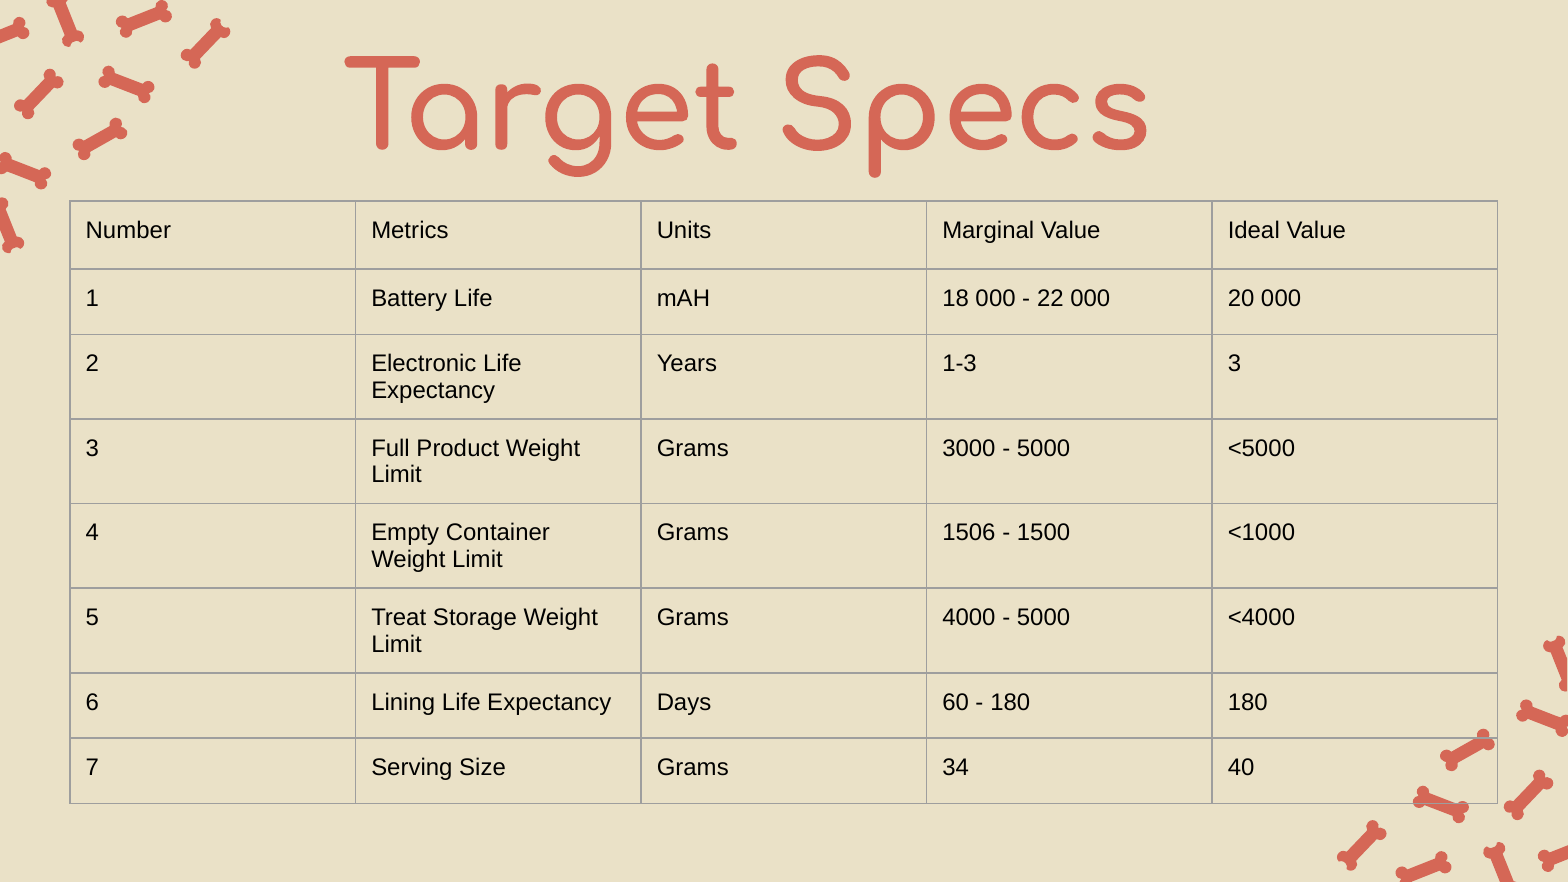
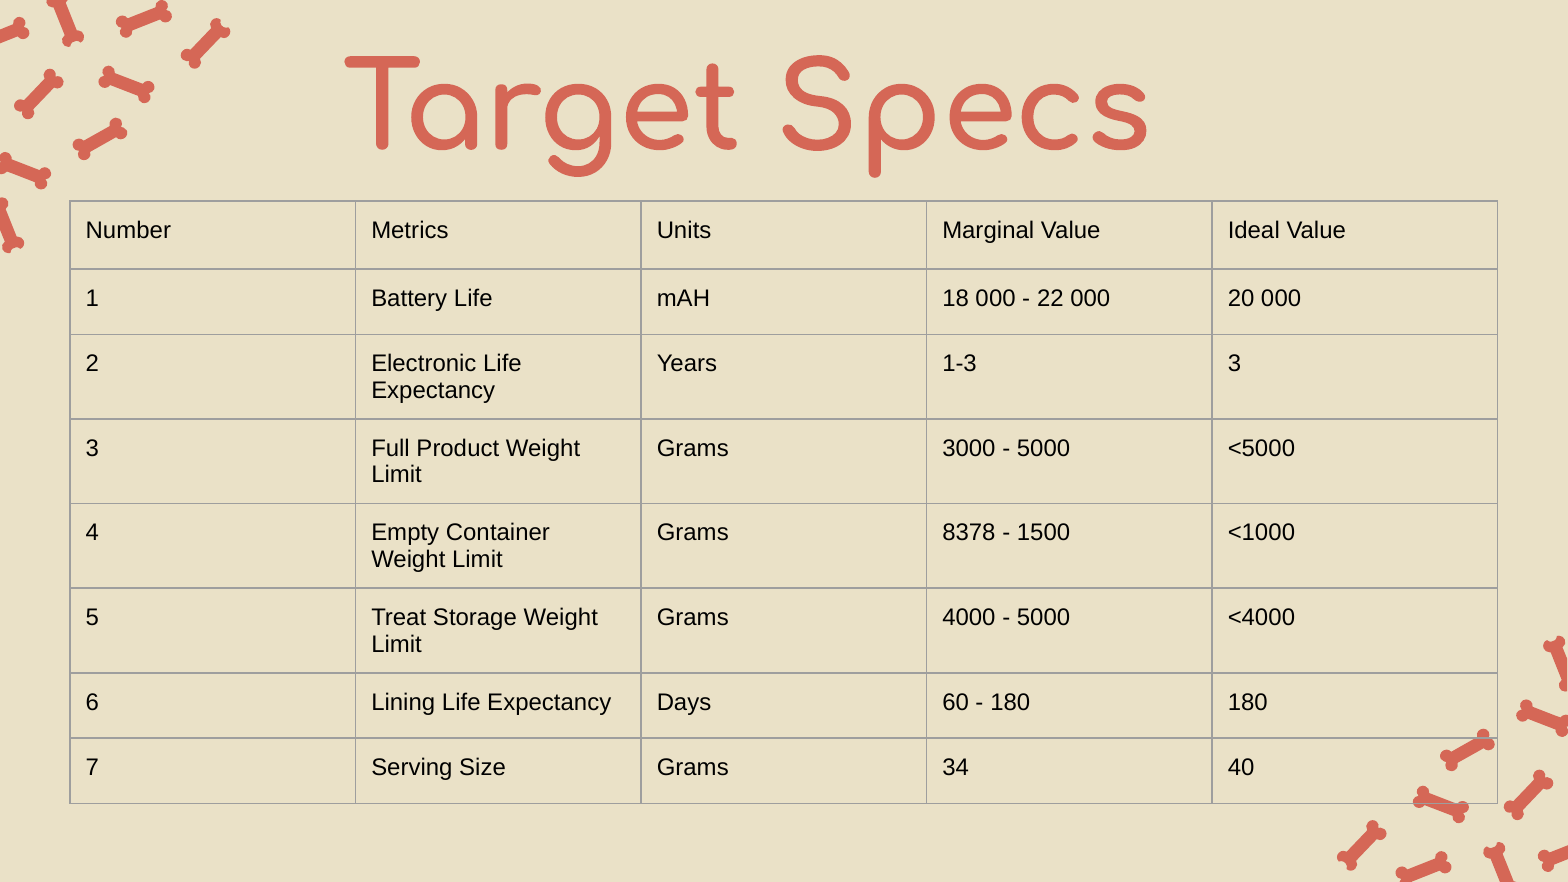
1506: 1506 -> 8378 (969, 533)
